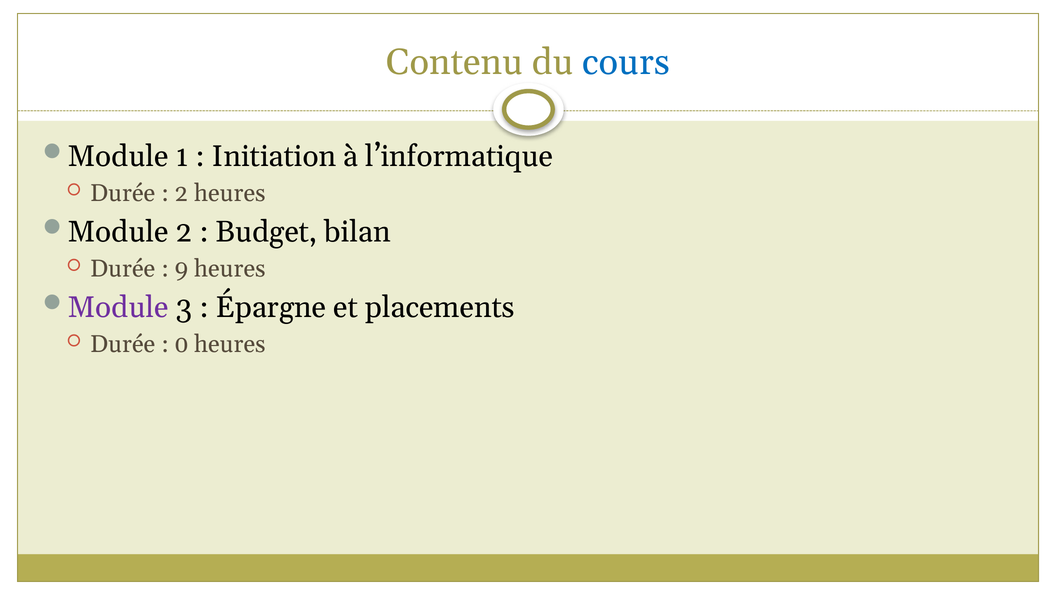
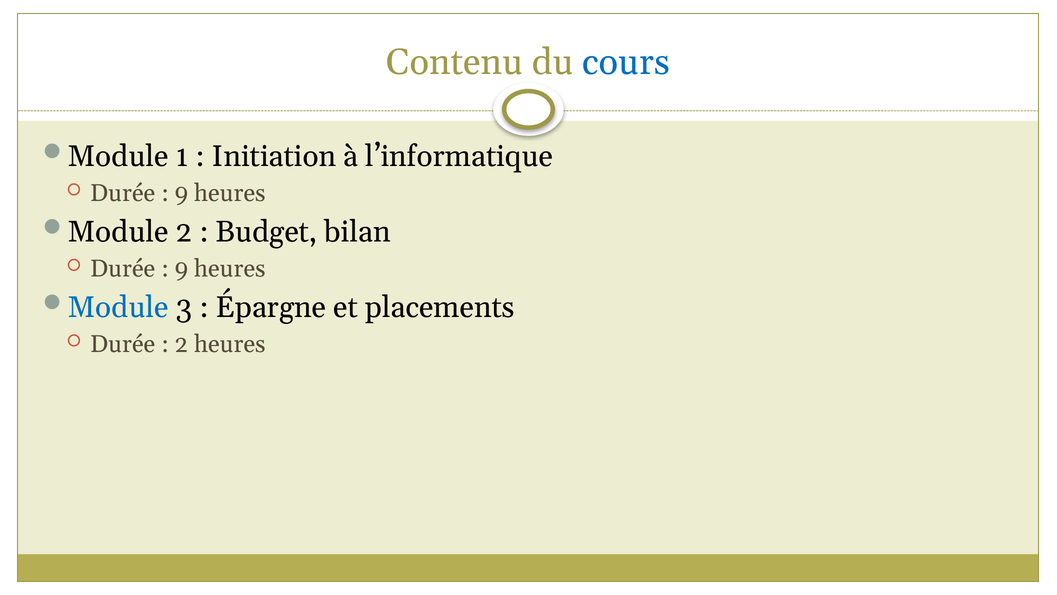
2: 2 -> 9 (181, 193)
Module colour: purple -> blue (118, 307)
0: 0 -> 2 (181, 344)
